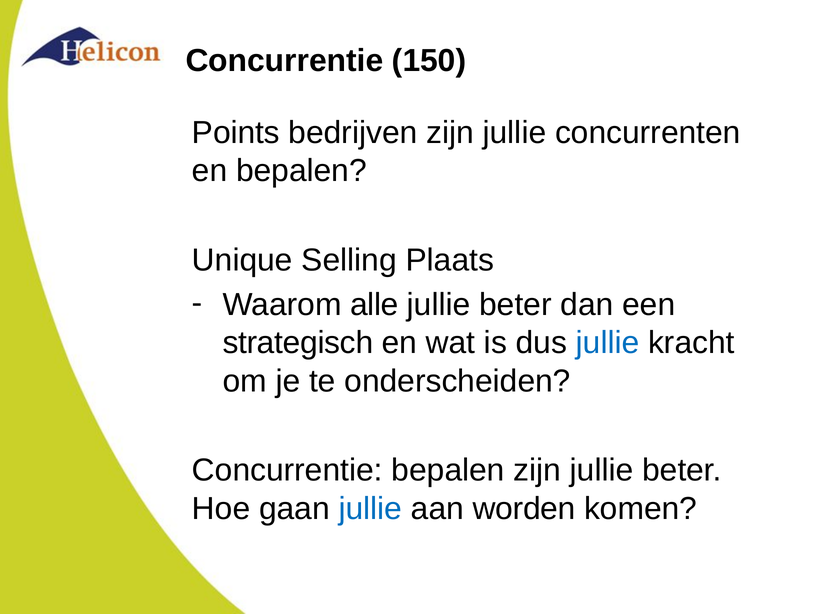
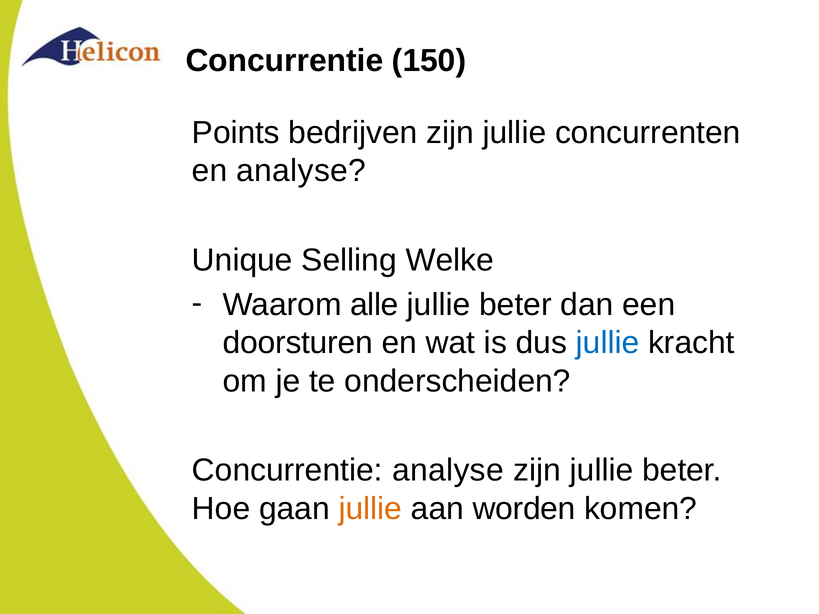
en bepalen: bepalen -> analyse (301, 171)
Plaats: Plaats -> Welke (450, 260)
strategisch: strategisch -> doorsturen (298, 343)
Concurrentie bepalen: bepalen -> analyse (448, 470)
jullie colour: blue -> orange (370, 509)
